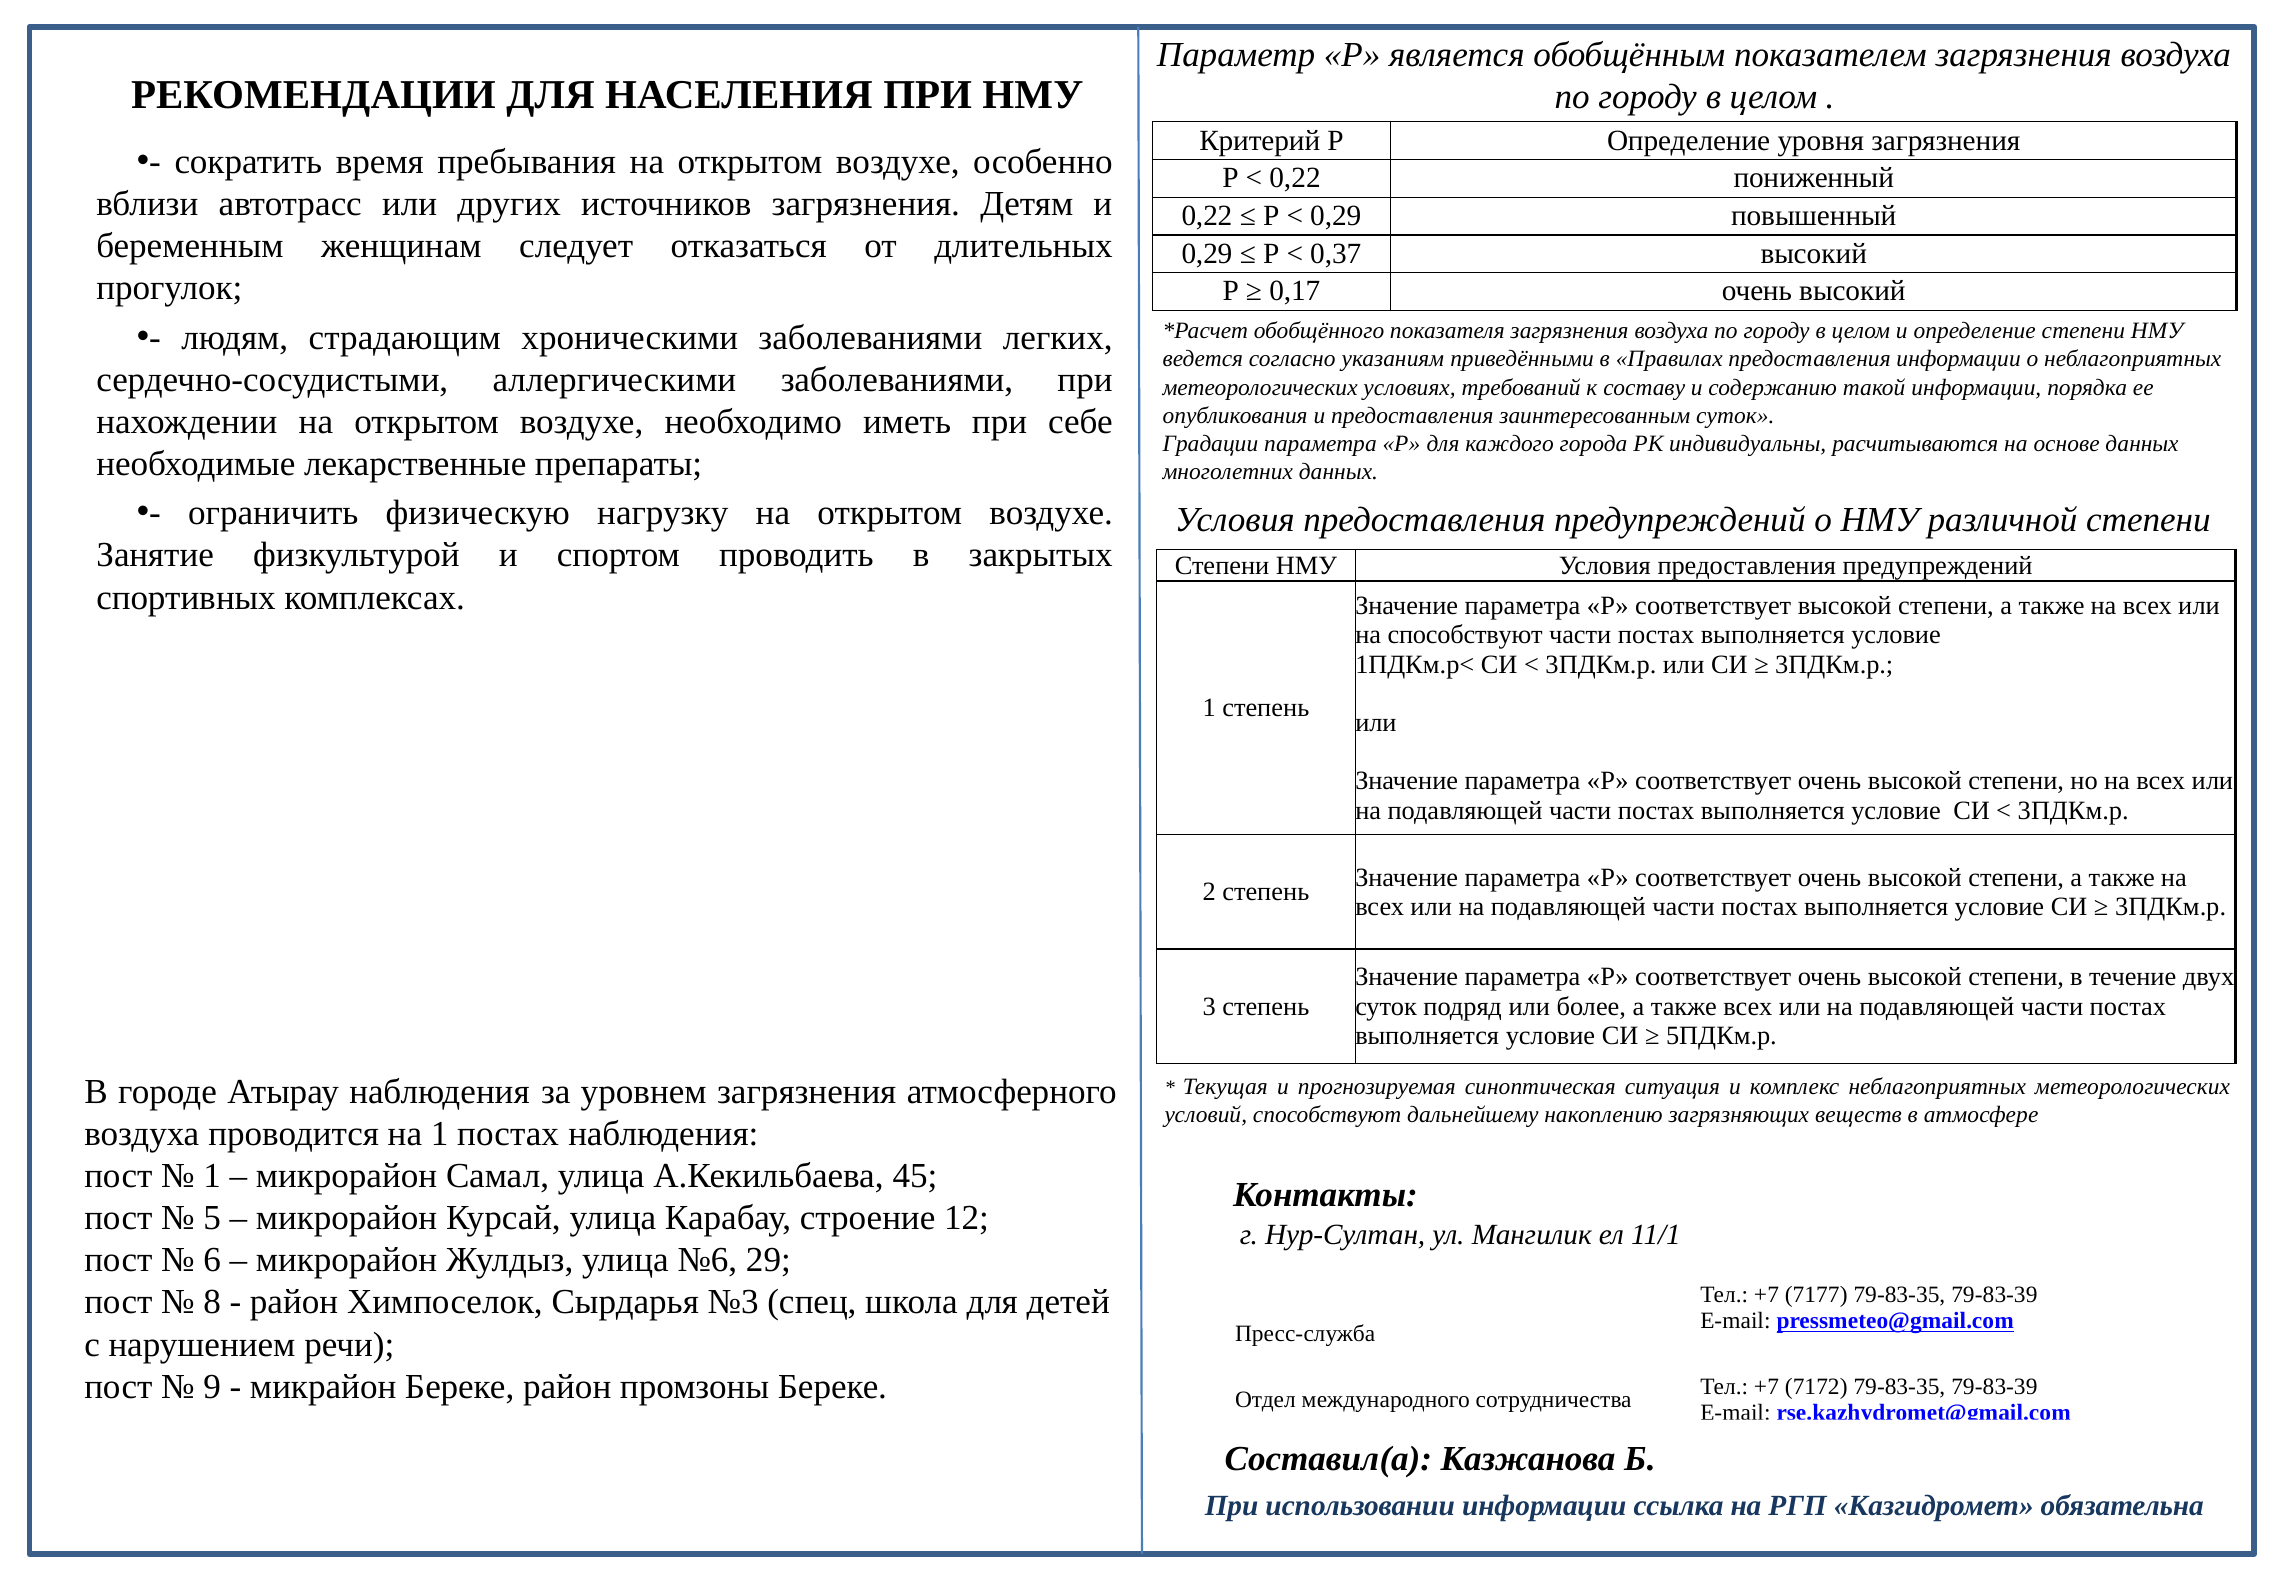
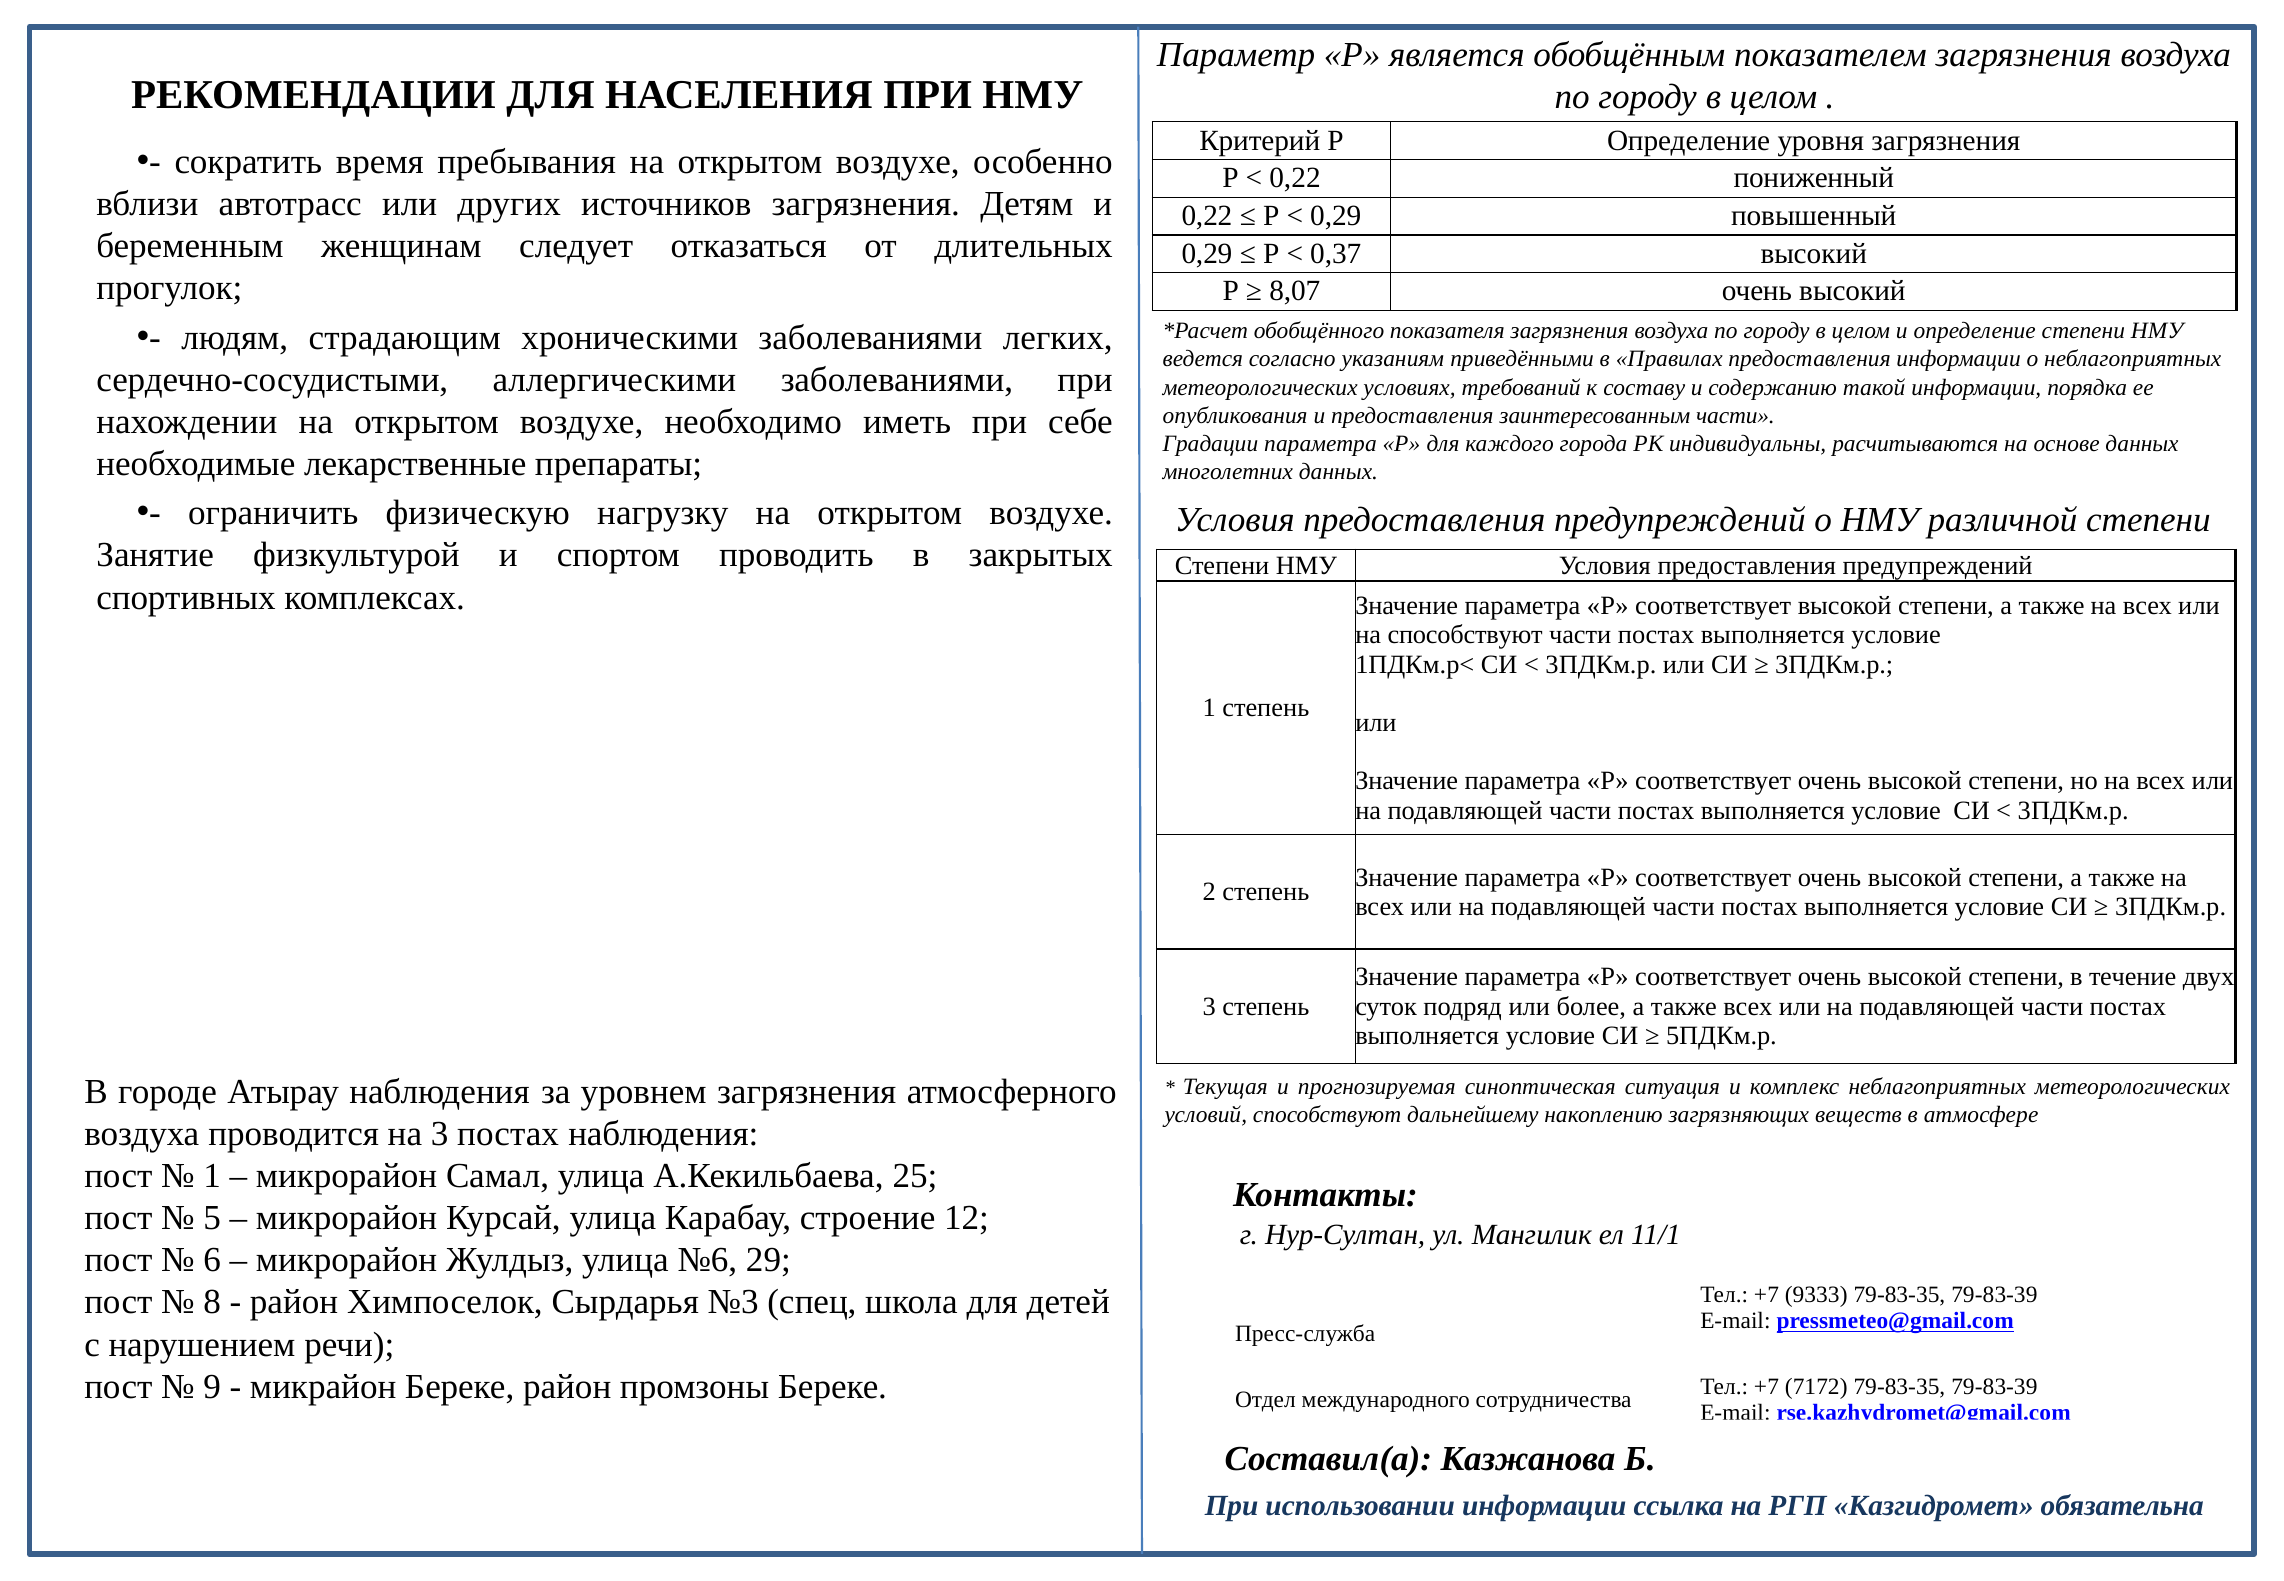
0,17: 0,17 -> 8,07 (1295, 291)
заинтересованным суток: суток -> части (1735, 415)
на 1: 1 -> 3 (440, 1134)
45: 45 -> 25 (915, 1176)
7177: 7177 -> 9333 (1816, 1295)
